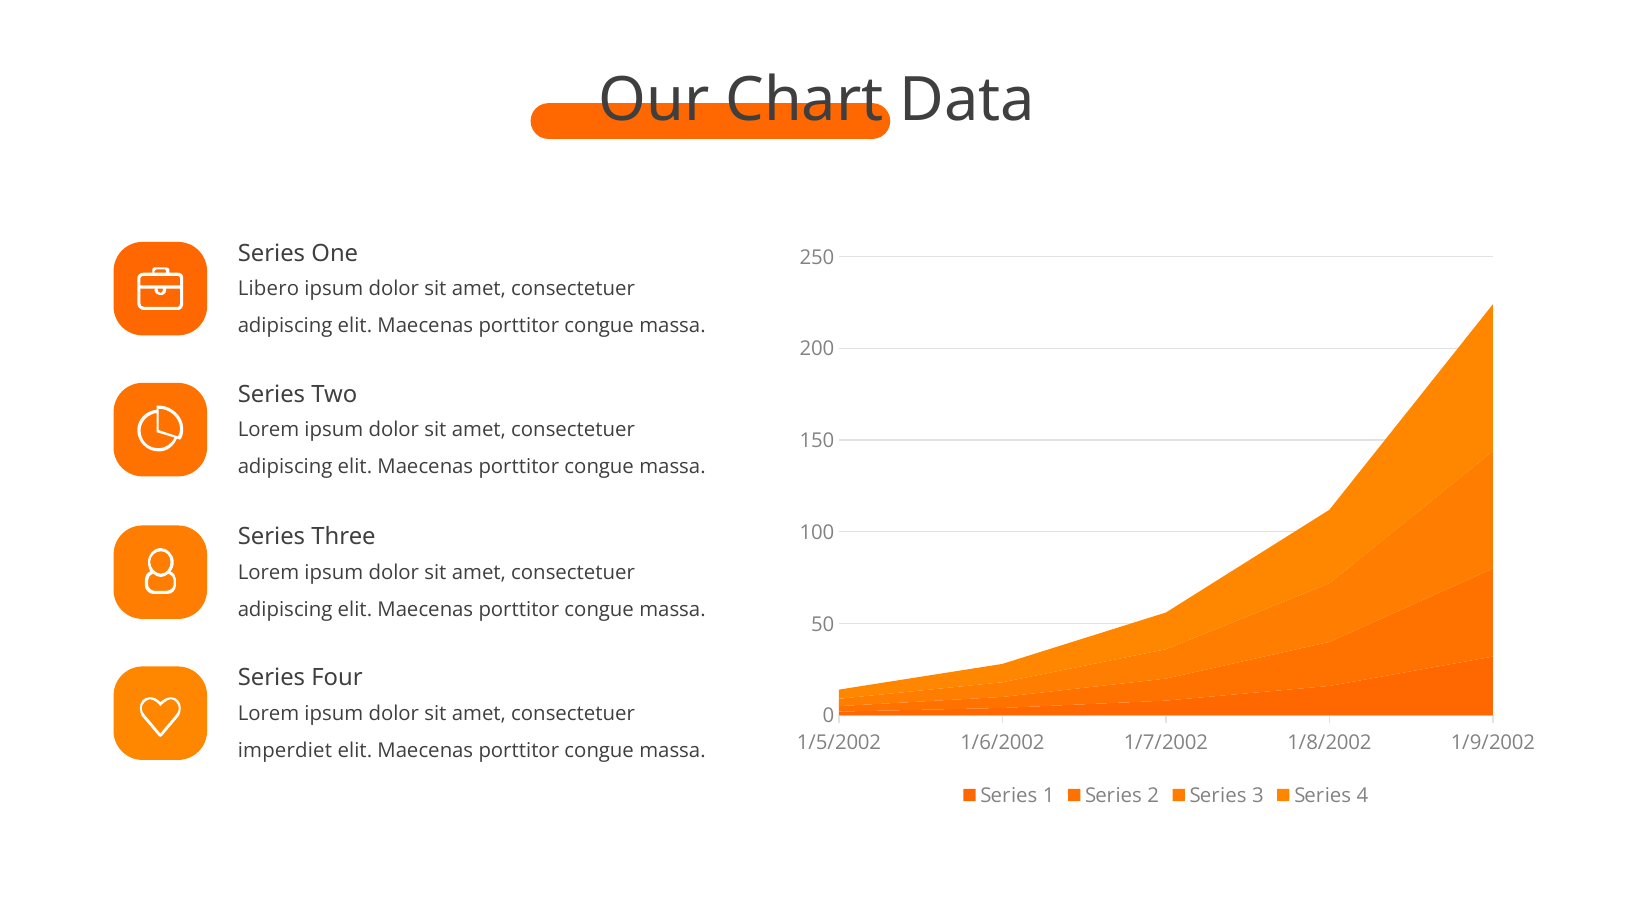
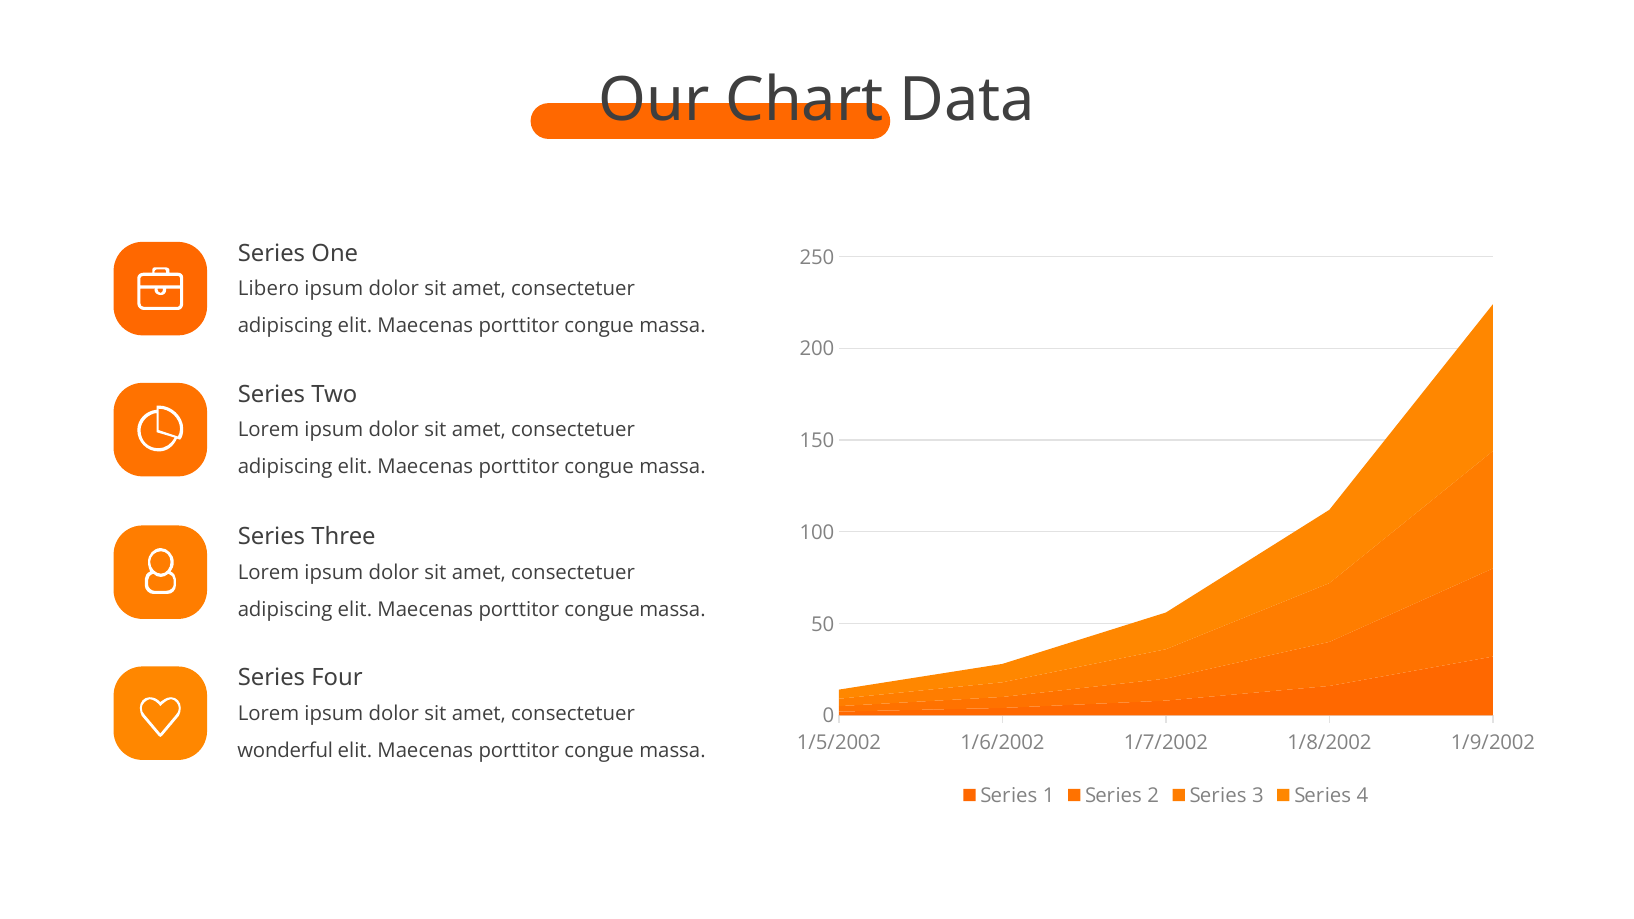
imperdiet: imperdiet -> wonderful (285, 750)
